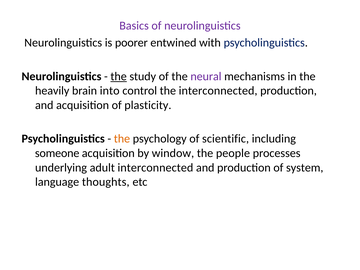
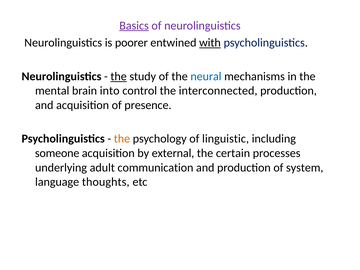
Basics underline: none -> present (134, 26)
with underline: none -> present (210, 43)
neural colour: purple -> blue (206, 76)
heavily: heavily -> mental (52, 91)
plasticity: plasticity -> presence (148, 105)
scientific: scientific -> linguistic (226, 139)
window: window -> external (173, 153)
people: people -> certain (233, 153)
adult interconnected: interconnected -> communication (155, 168)
